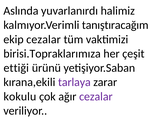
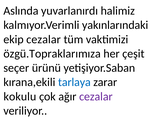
tanıştıracağım: tanıştıracağım -> yakınlarındaki (115, 25)
birisi.Topraklarımıza: birisi.Topraklarımıza -> özgü.Topraklarımıza (52, 53)
ettiği: ettiği -> seçer (16, 68)
tarlaya colour: purple -> blue (74, 82)
